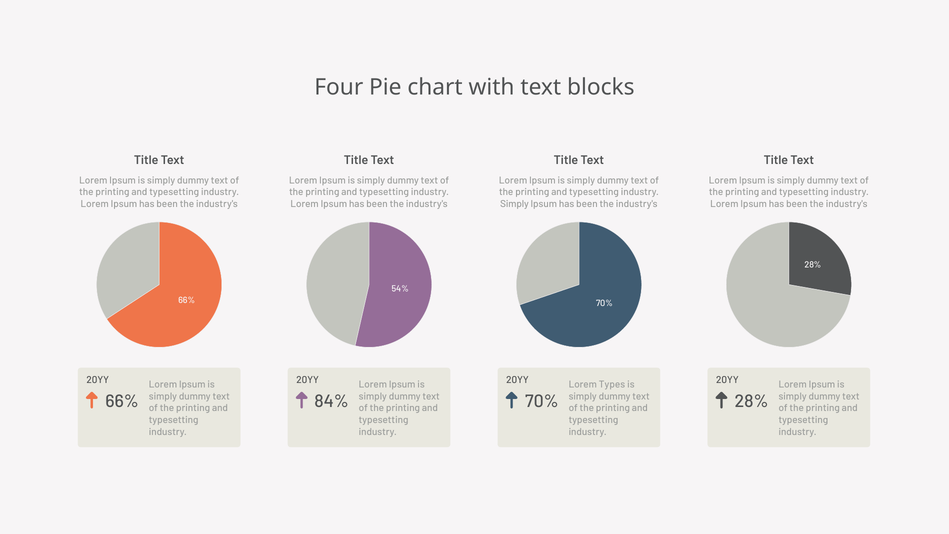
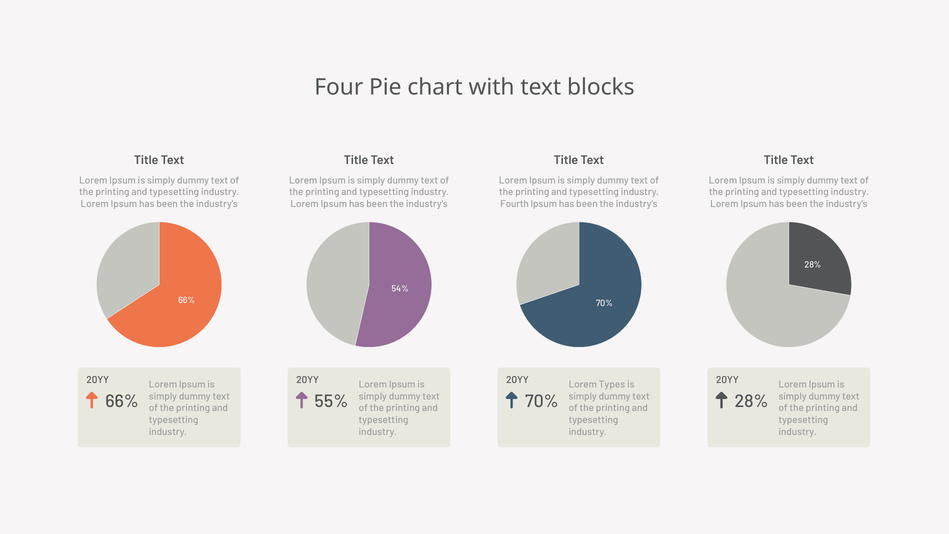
Simply: Simply -> Fourth (514, 204)
84%: 84% -> 55% (331, 401)
